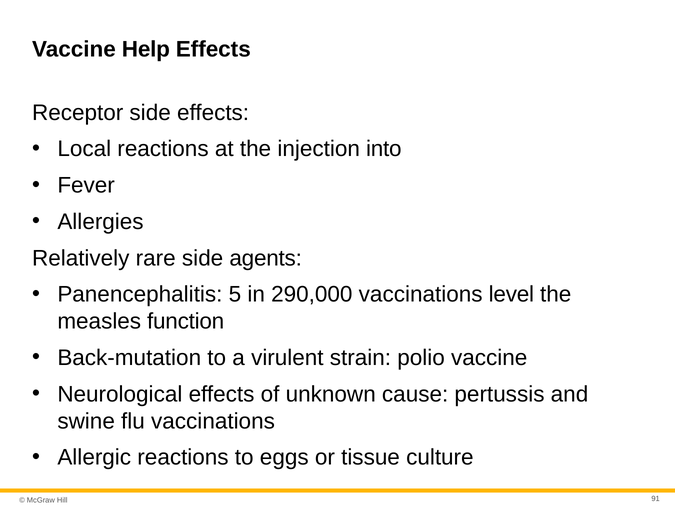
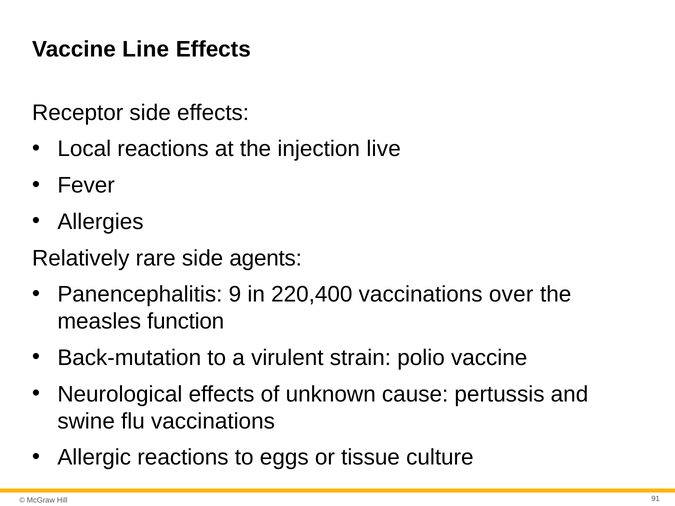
Help: Help -> Line (146, 49)
into: into -> live (384, 149)
5: 5 -> 9 (235, 295)
290,000: 290,000 -> 220,400 (312, 295)
level: level -> over (511, 295)
